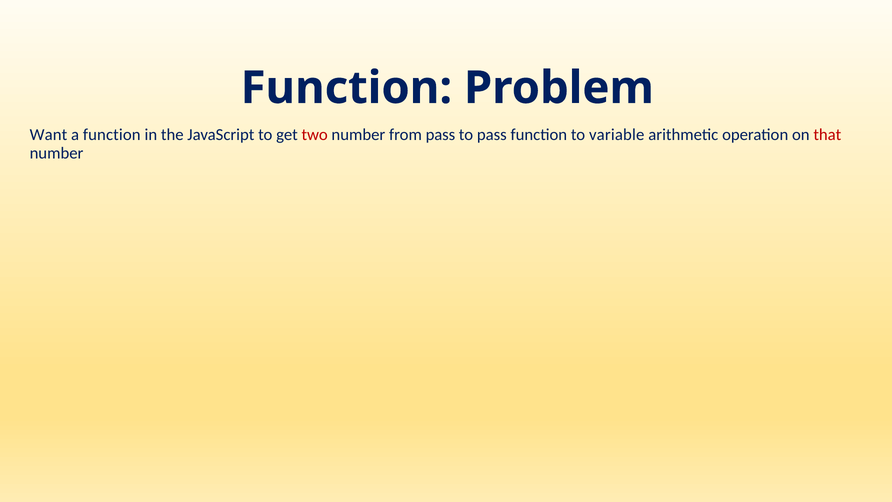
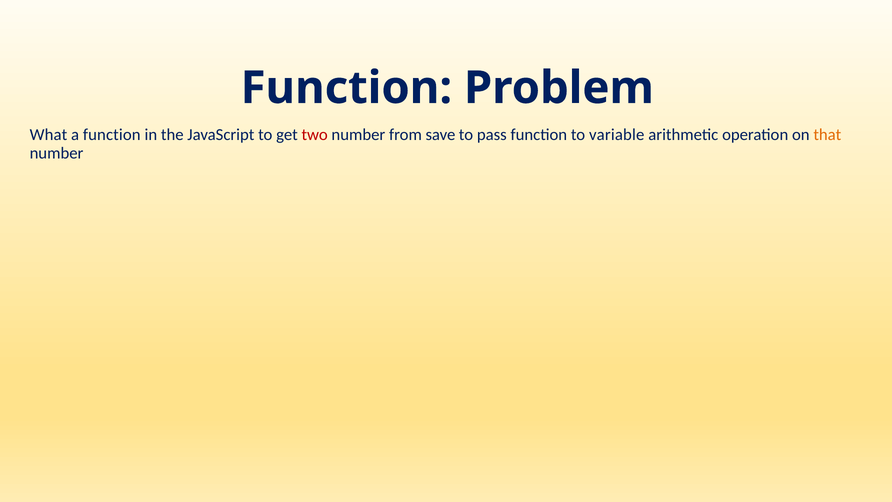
Want: Want -> What (48, 135)
from pass: pass -> save (440, 135)
that colour: red -> orange (827, 135)
